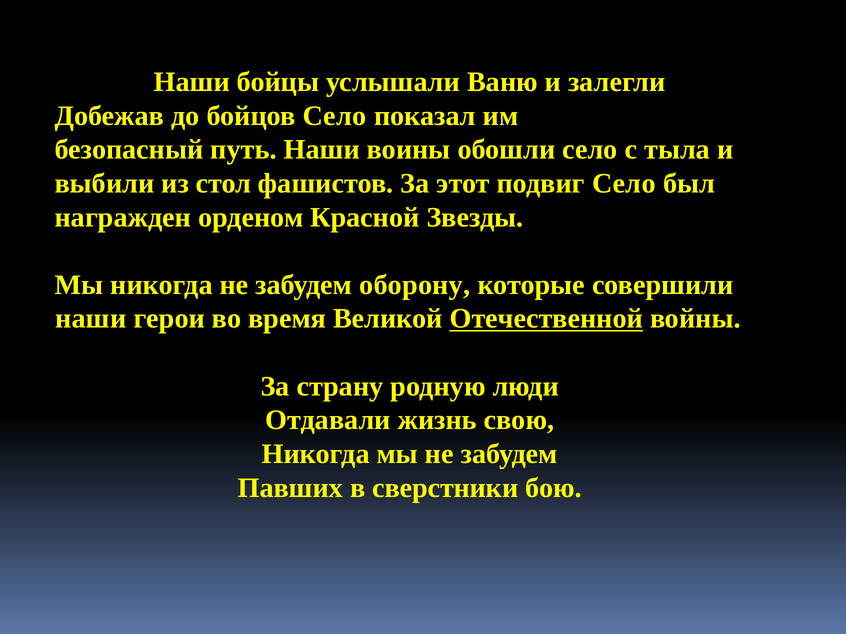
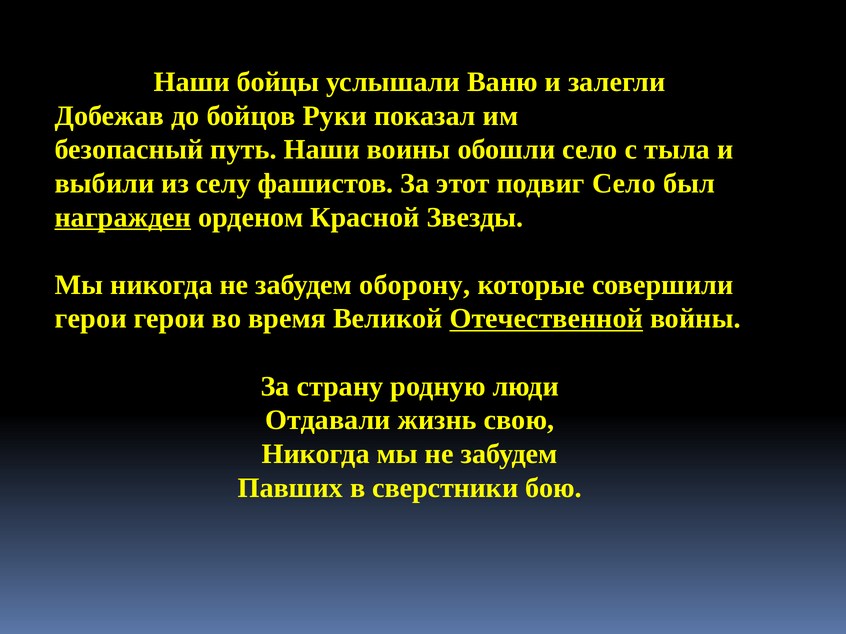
бойцов Село: Село -> Руки (335, 116)
стол: стол -> селу (223, 184)
награжден underline: none -> present (123, 217)
наши: наши -> герои (91, 319)
